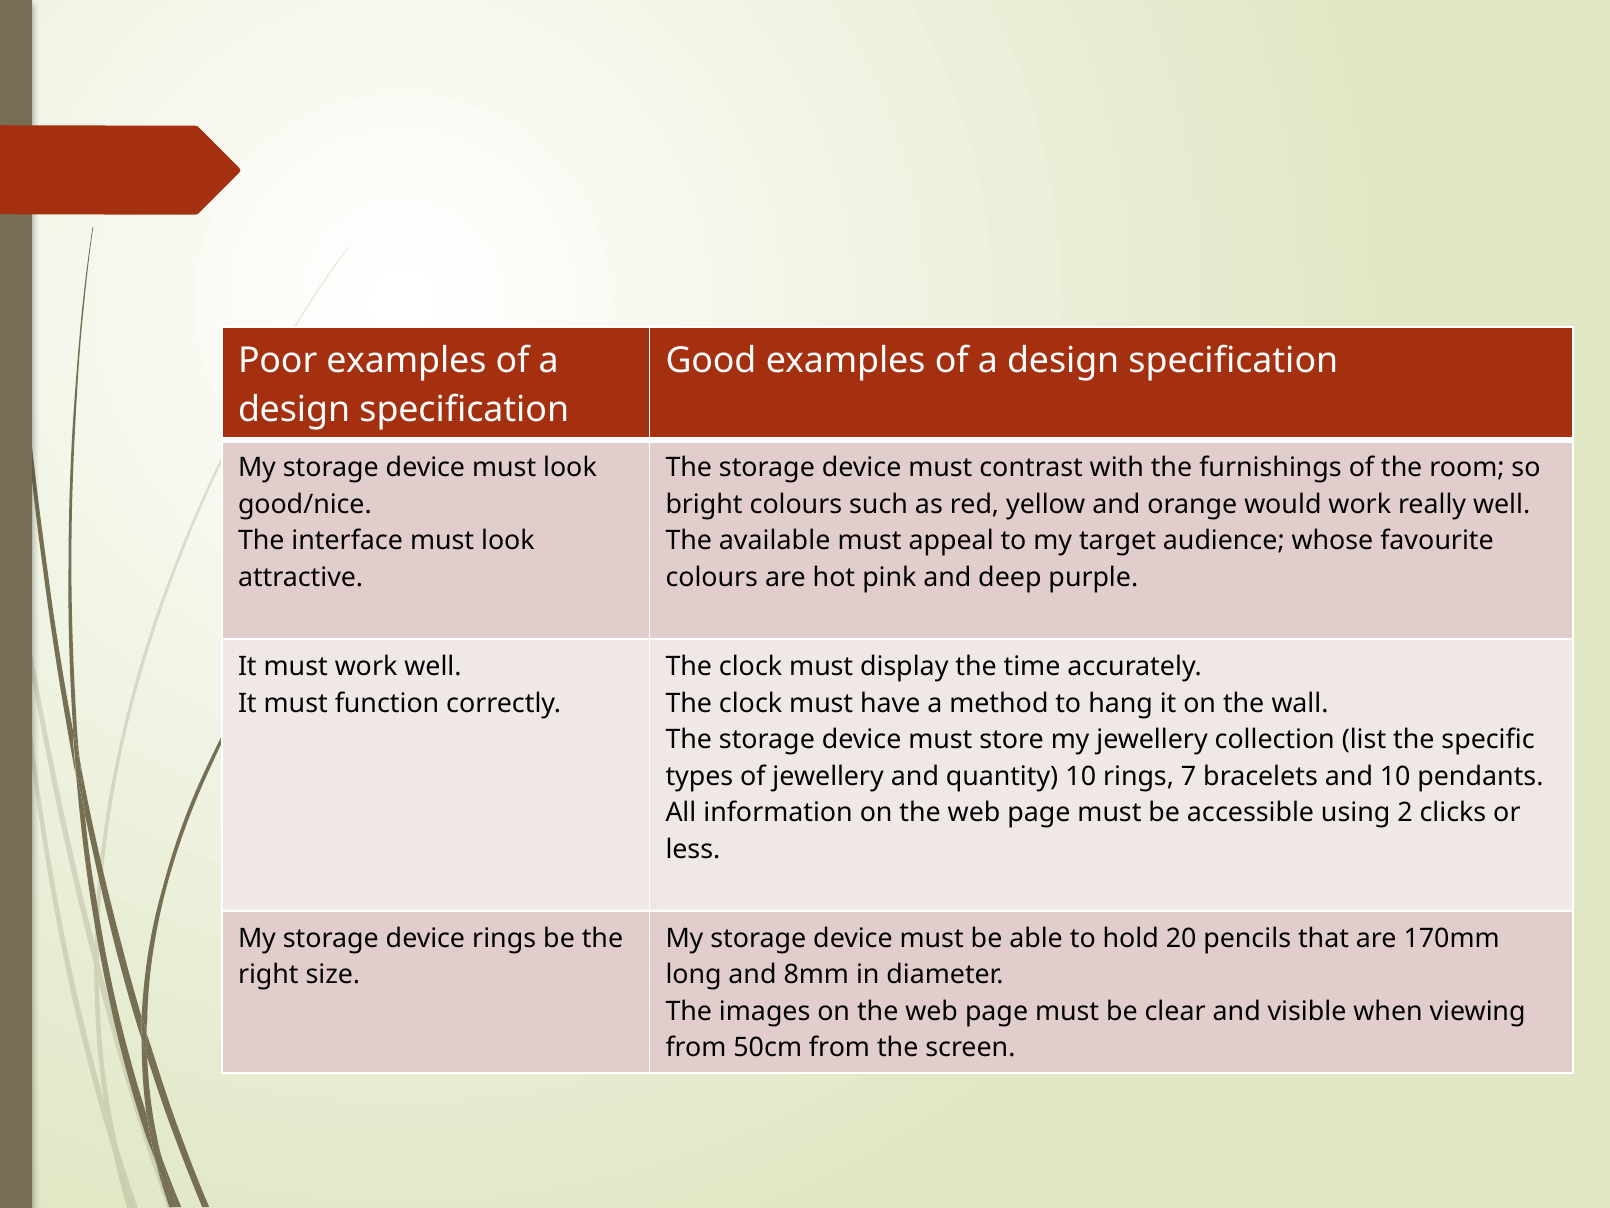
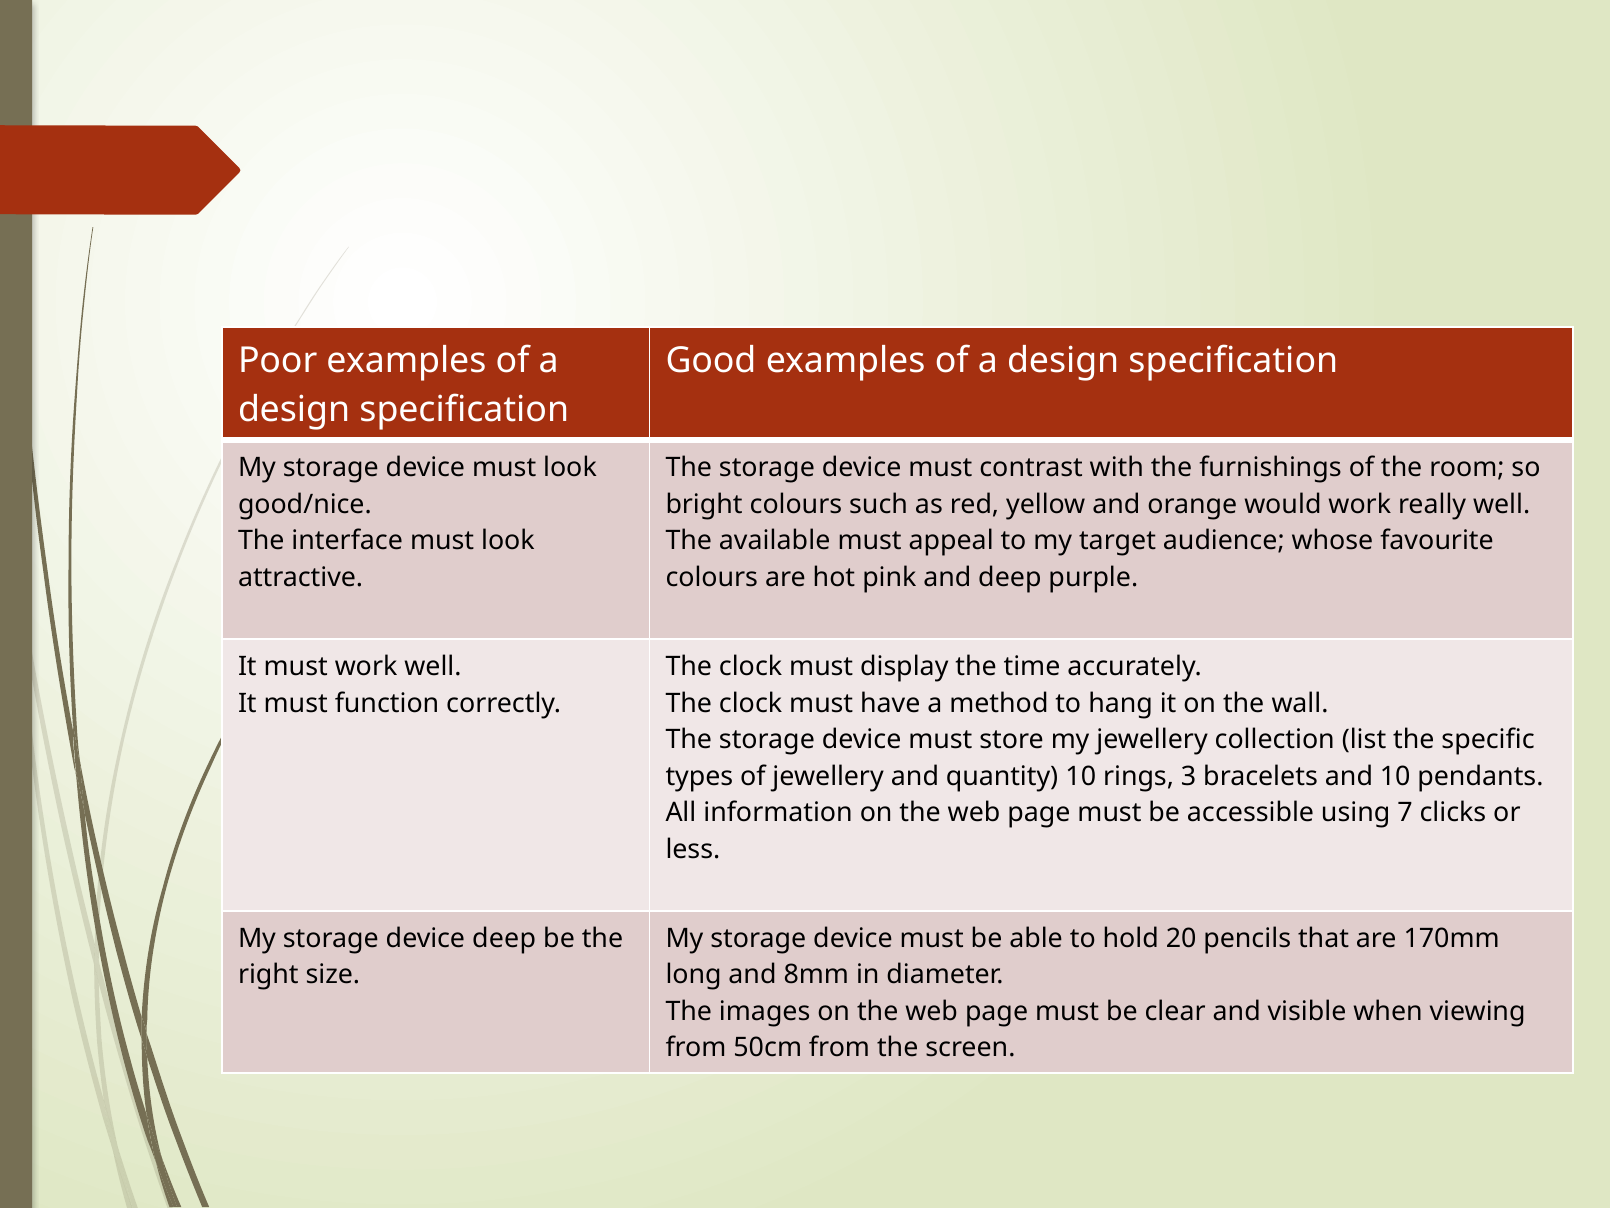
7: 7 -> 3 (1189, 776)
2: 2 -> 7 (1405, 812)
device rings: rings -> deep (504, 938)
